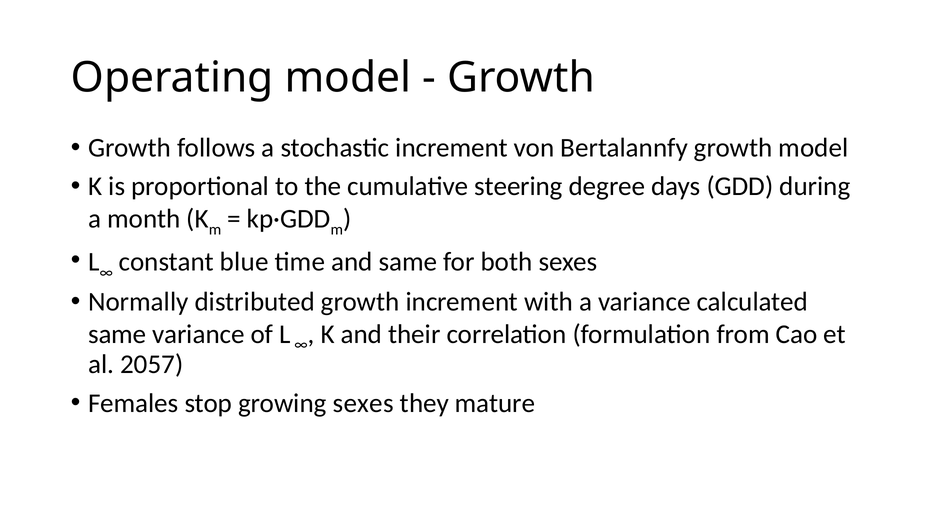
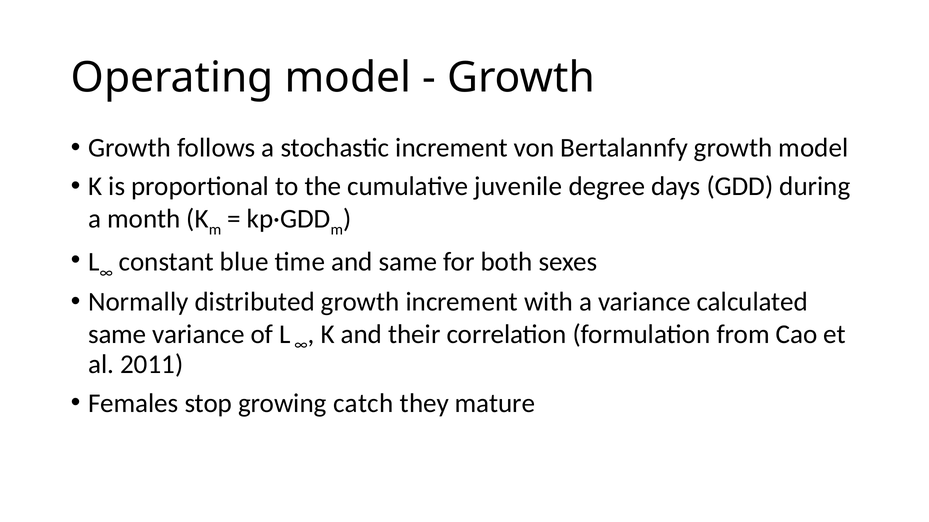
steering: steering -> juvenile (518, 187)
2057: 2057 -> 2011 (152, 365)
growing sexes: sexes -> catch (363, 404)
